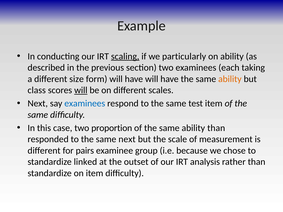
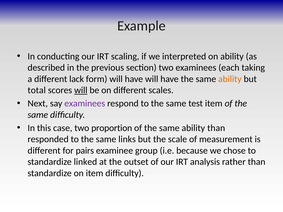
scaling underline: present -> none (125, 56)
particularly: particularly -> interpreted (184, 56)
size: size -> lack (77, 79)
class: class -> total (37, 90)
examinees colour: blue -> purple (85, 104)
same next: next -> links (127, 139)
